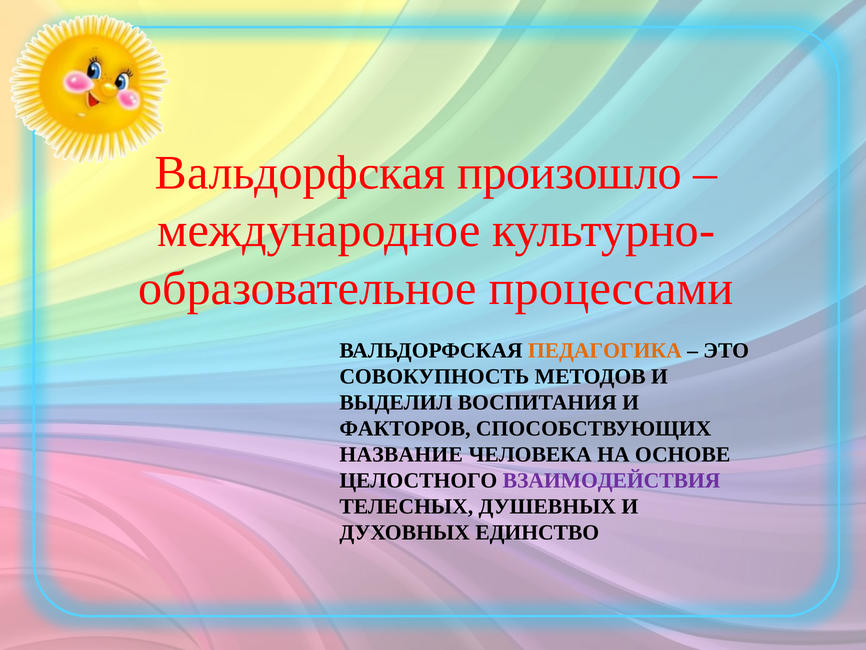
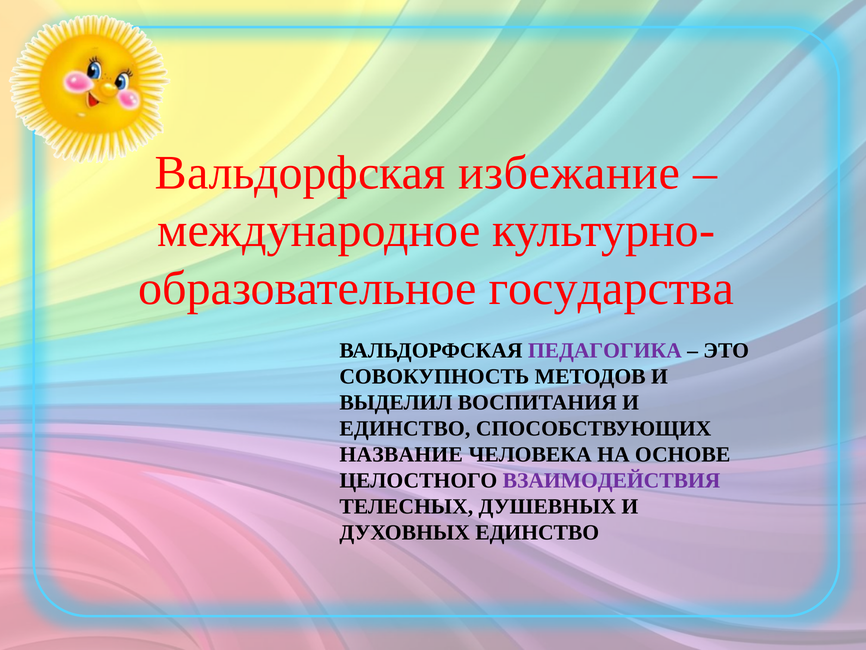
произошло: произошло -> избежание (569, 173)
процессами: процессами -> государства (611, 288)
ПЕДАГОГИКА colour: orange -> purple (605, 350)
ФАКТОРОВ: ФАКТОРОВ -> ЕДИНСТВО (405, 428)
